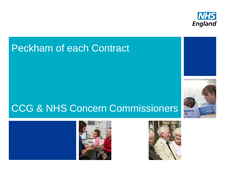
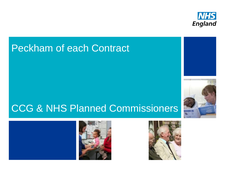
Concern: Concern -> Planned (88, 108)
